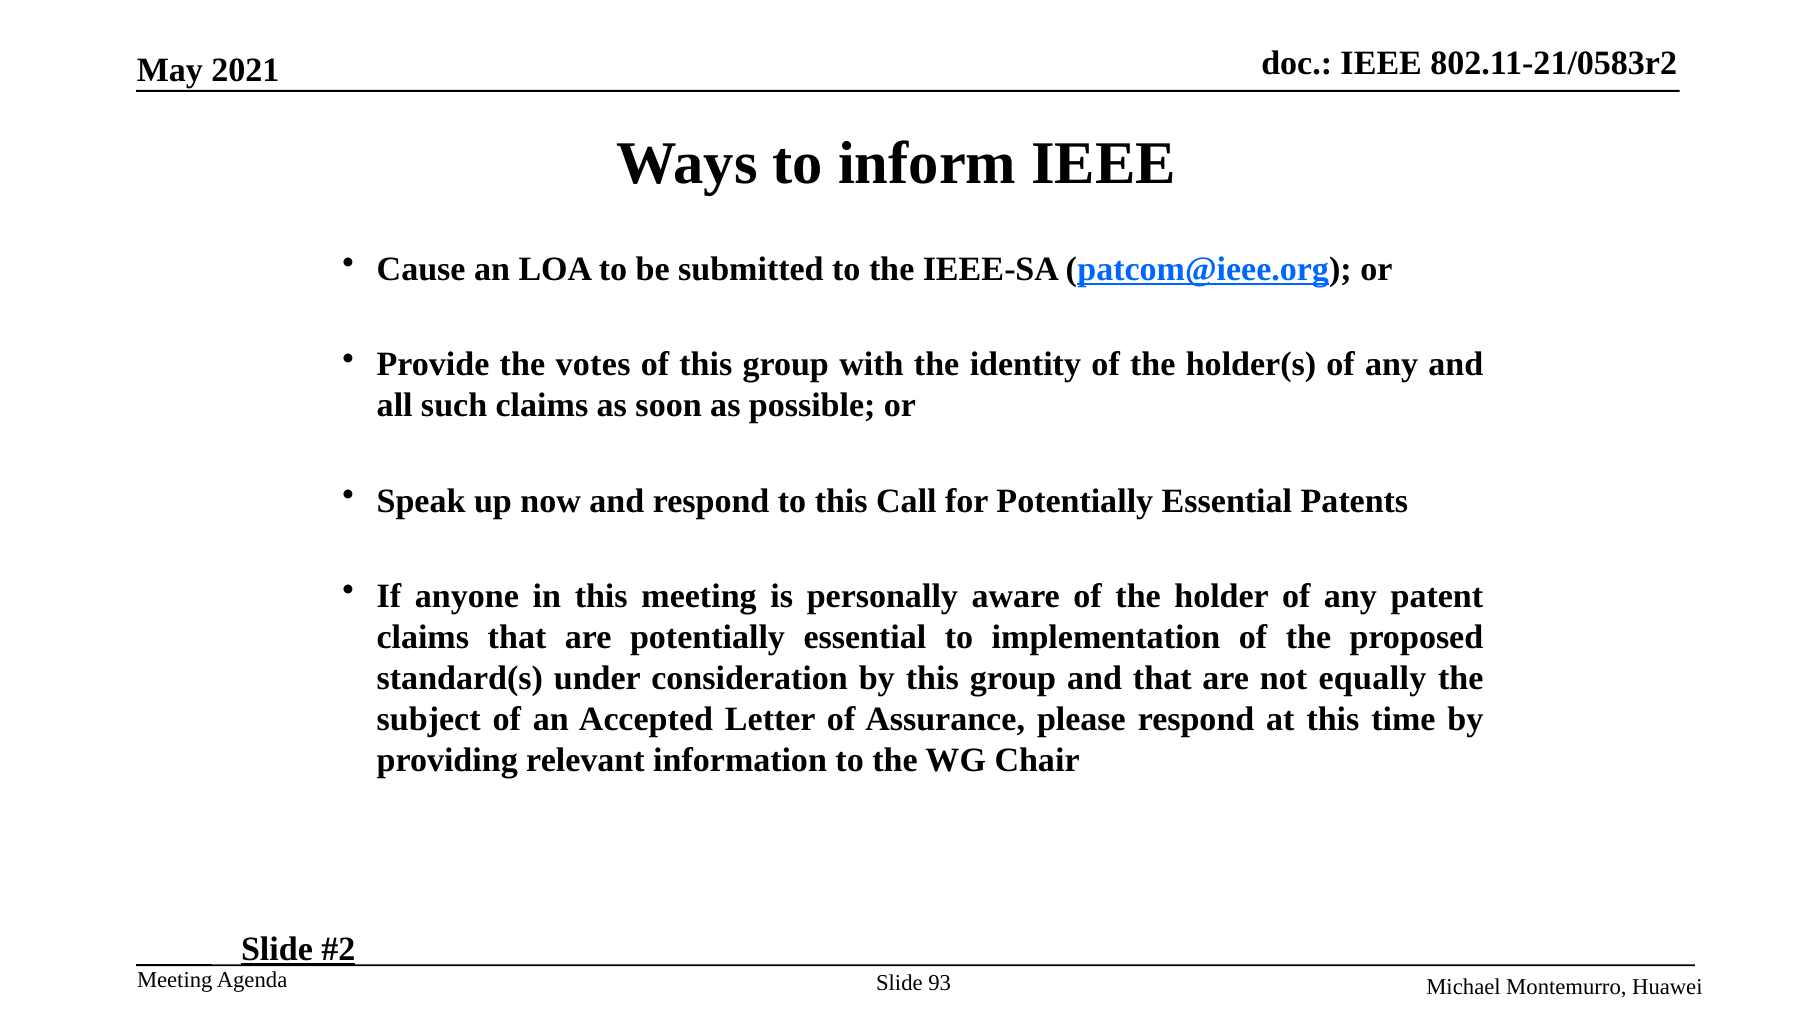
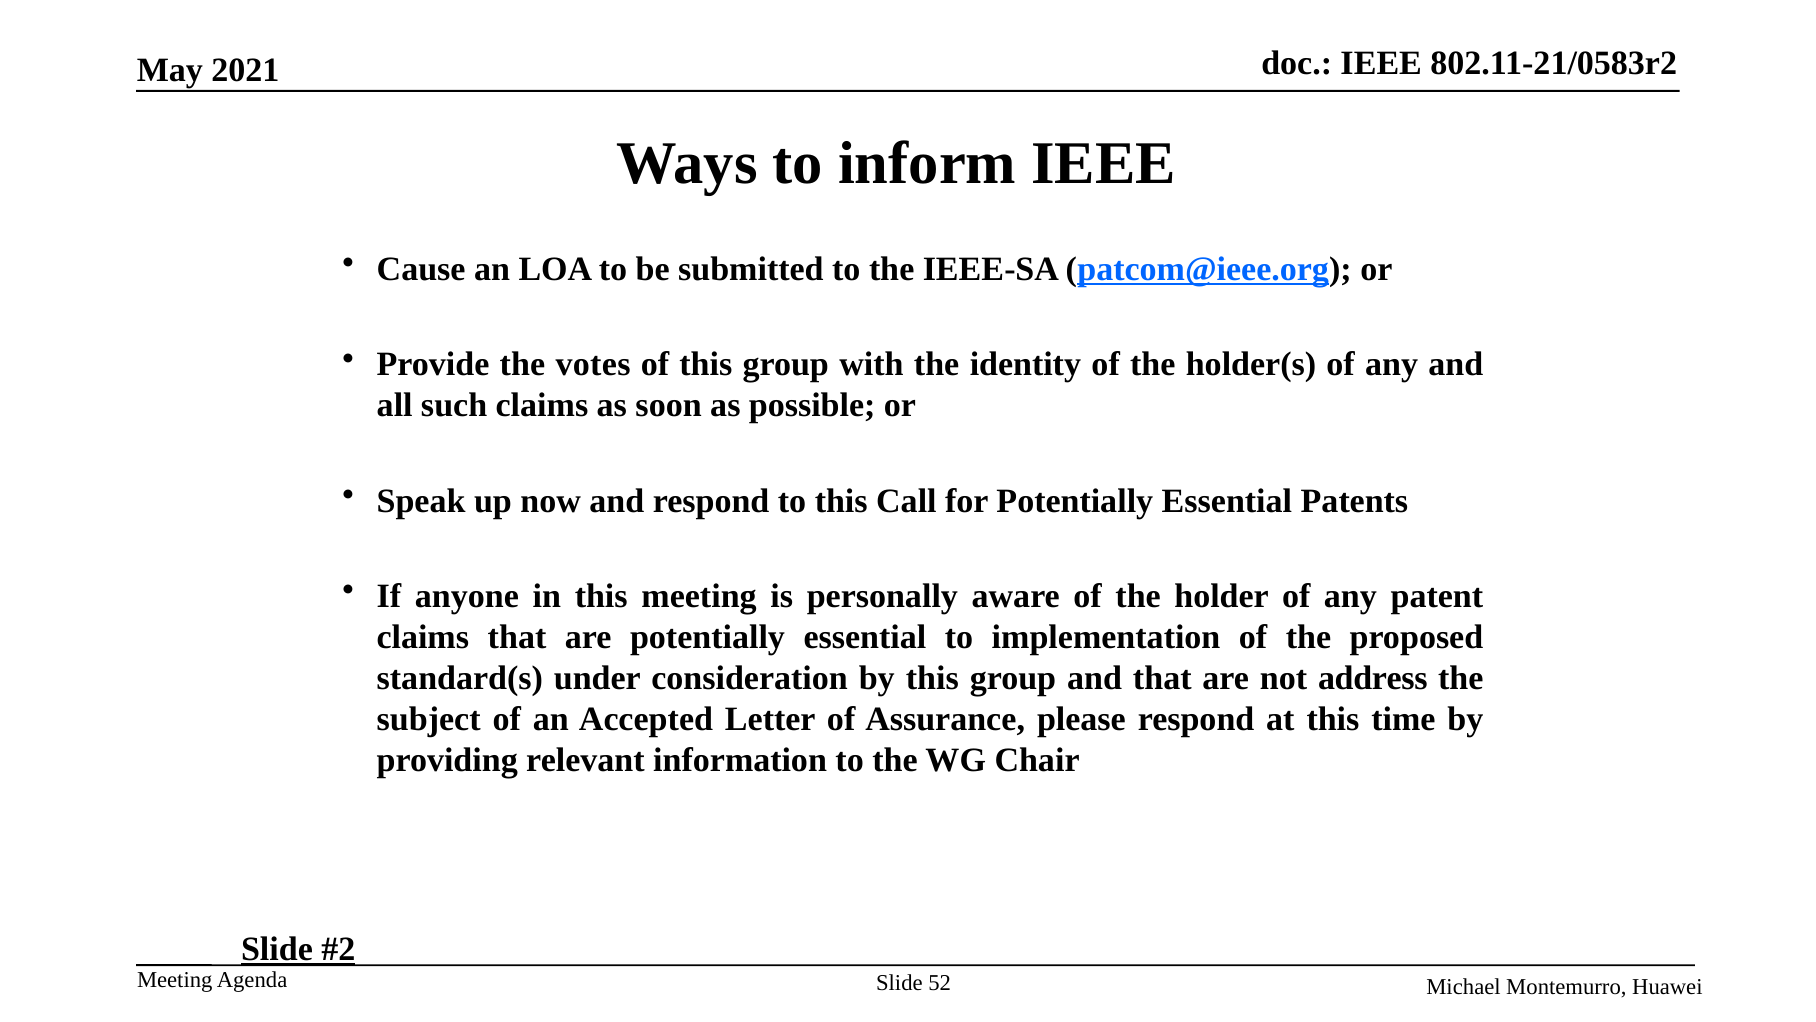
equally: equally -> address (1373, 678)
93: 93 -> 52 (940, 982)
